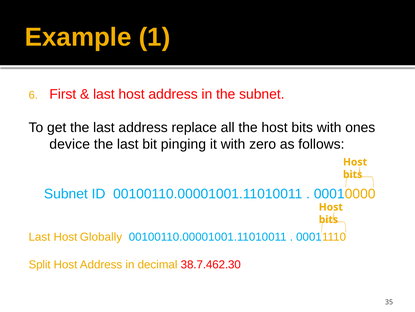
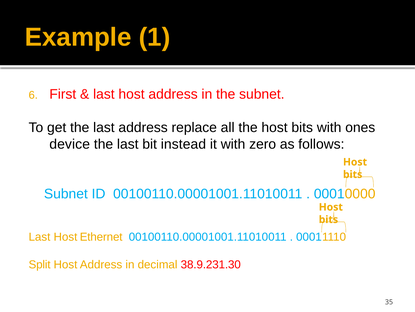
pinging: pinging -> instead (183, 144)
Globally: Globally -> Ethernet (101, 236)
38.7.462.30: 38.7.462.30 -> 38.9.231.30 (211, 264)
